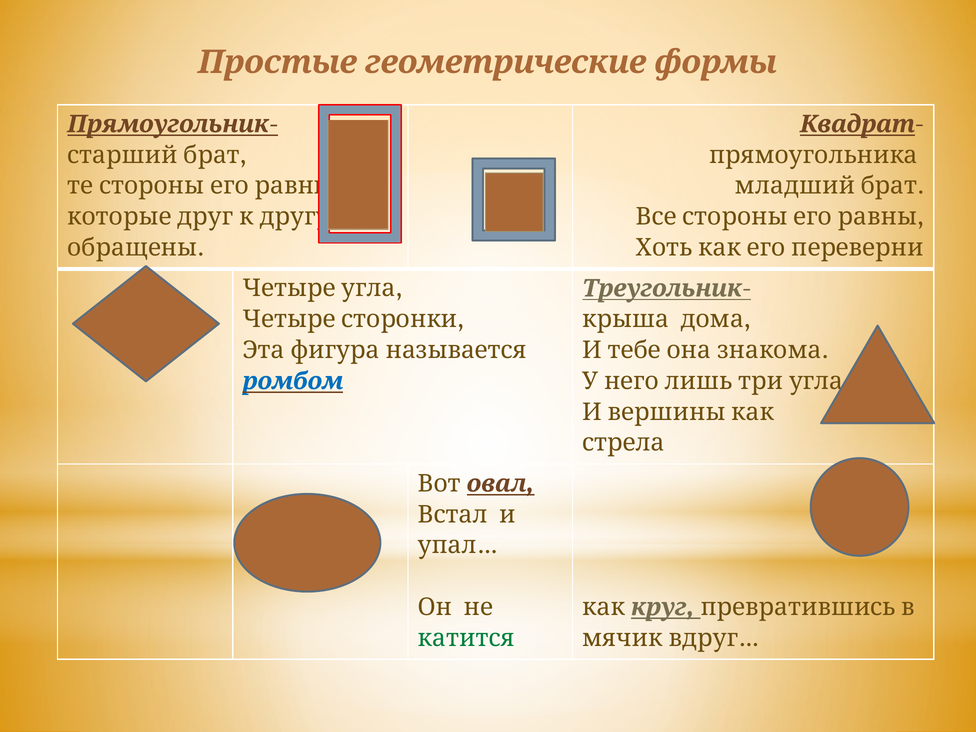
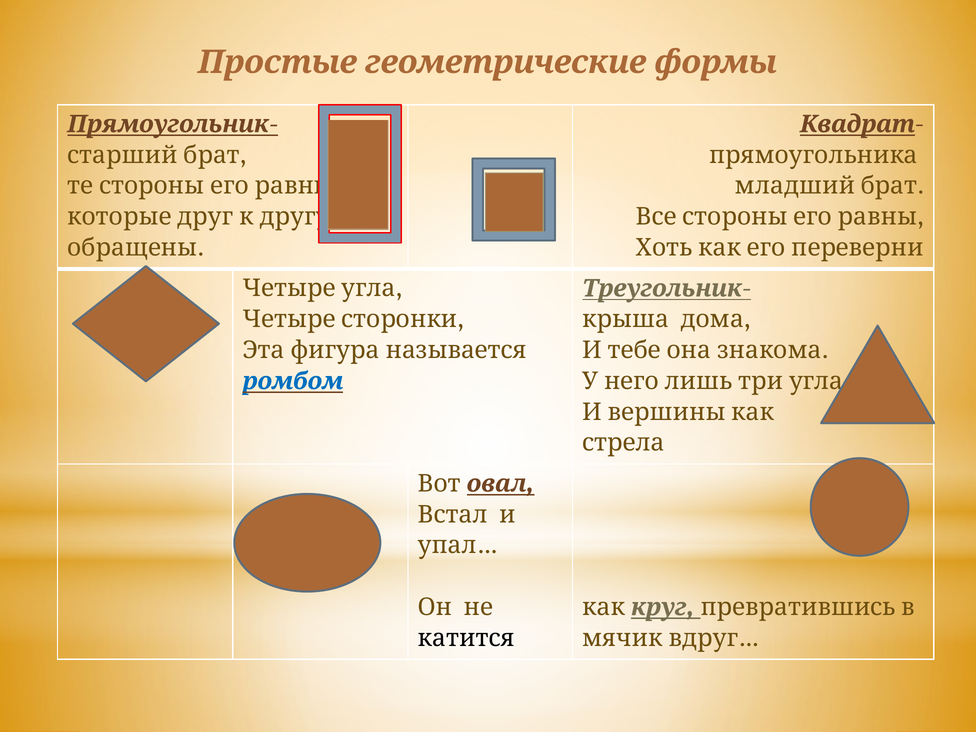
катится colour: green -> black (466, 638)
